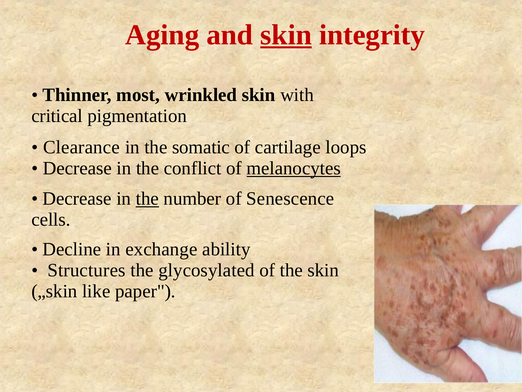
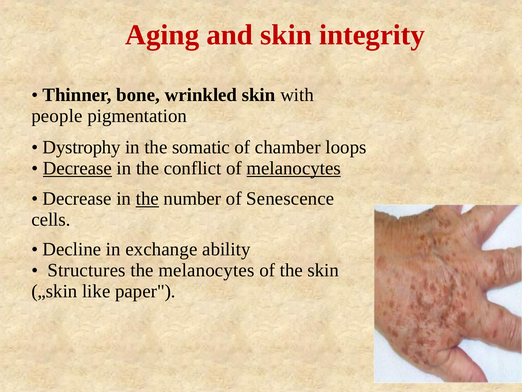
skin underline: present -> none (286, 35)
most: most -> bone (138, 95)
critical: critical -> people (57, 116)
Clearance: Clearance -> Dystrophy (82, 147)
cartilage: cartilage -> chamber (288, 147)
Decrease underline: none -> present (77, 168)
the glycosylated: glycosylated -> melanocytes (206, 270)
